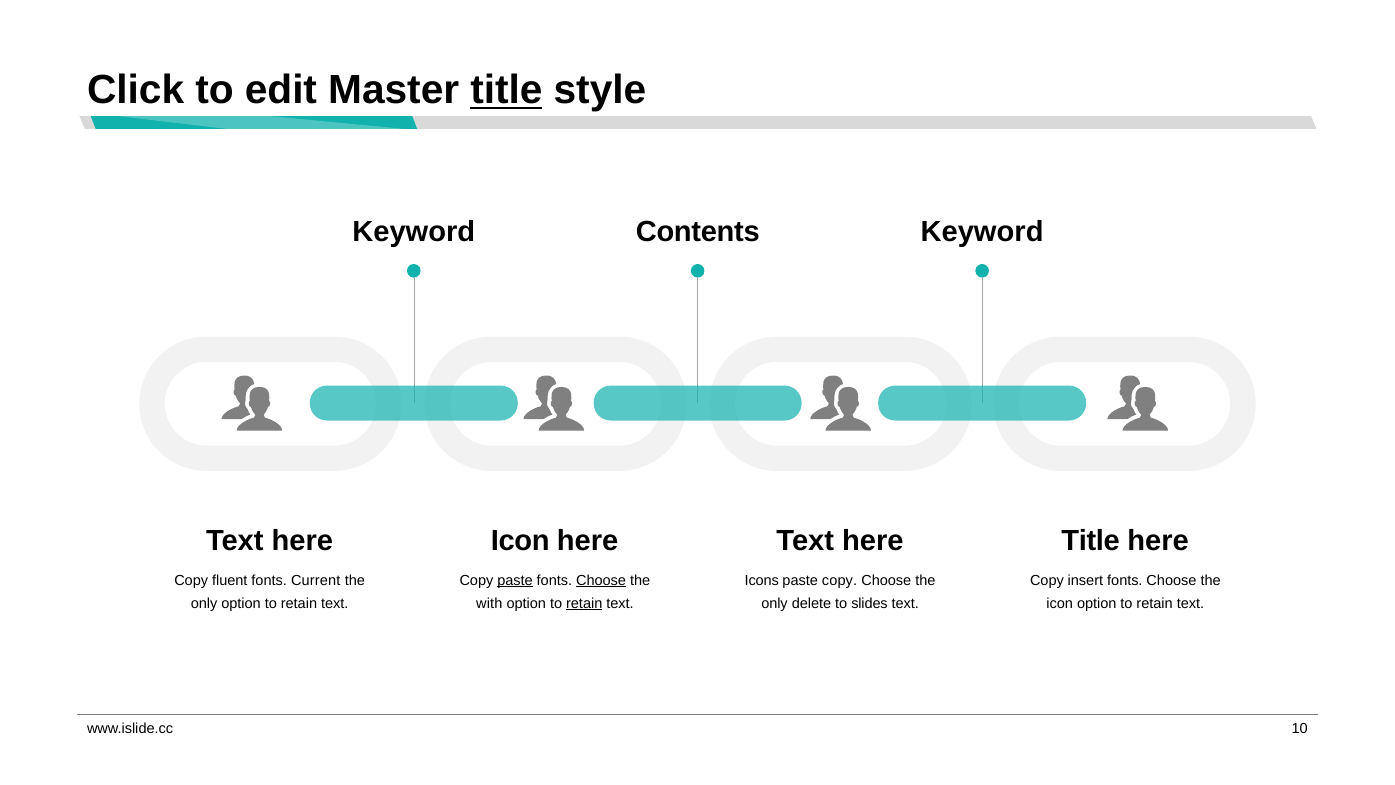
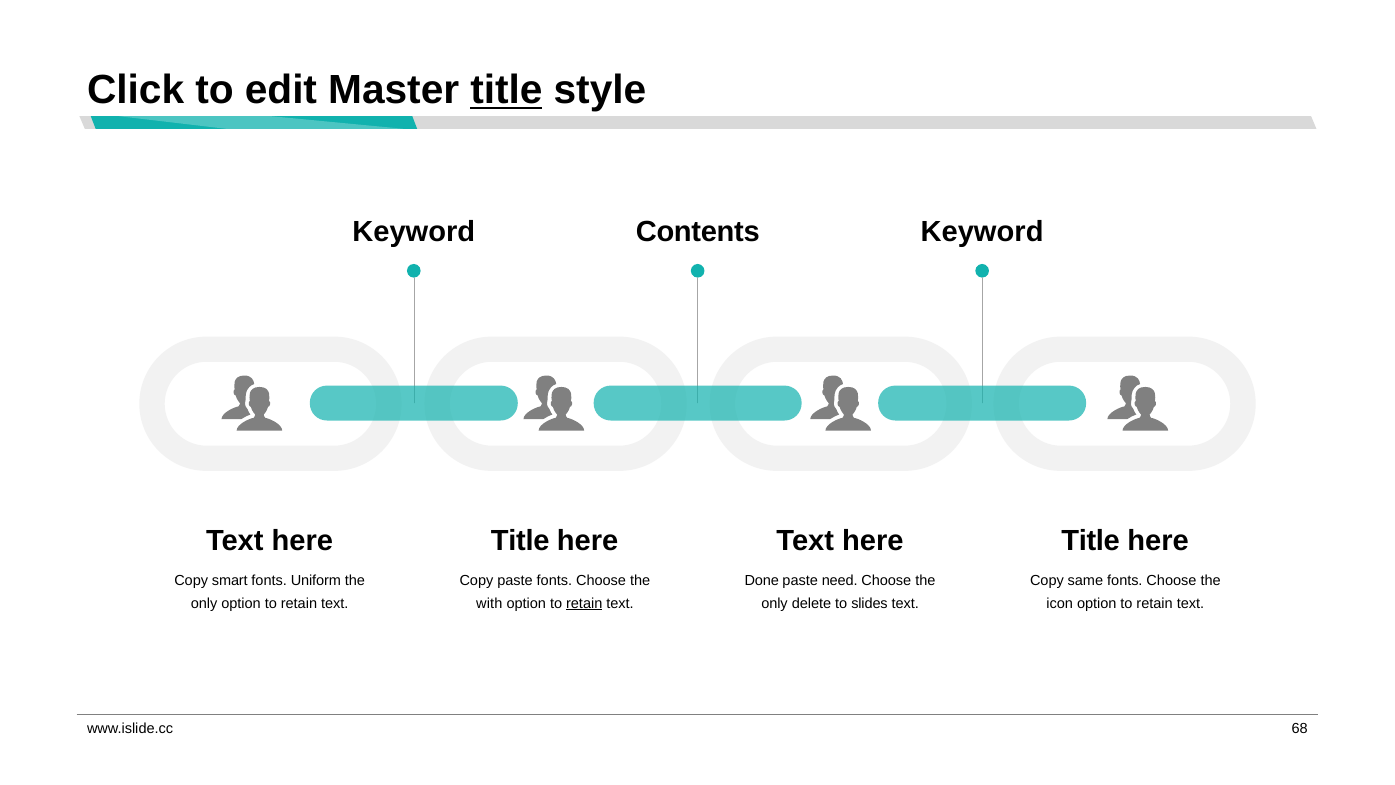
Icon: Icon -> Title (520, 541)
fluent: fluent -> smart (230, 580)
Current: Current -> Uniform (316, 580)
paste underline: present -> none (515, 580)
Choose underline: present -> none (601, 580)
Icons: Icons -> Done (762, 580)
paste copy: copy -> need (840, 580)
insert: insert -> same (1085, 580)
10: 10 -> 68 (1300, 728)
